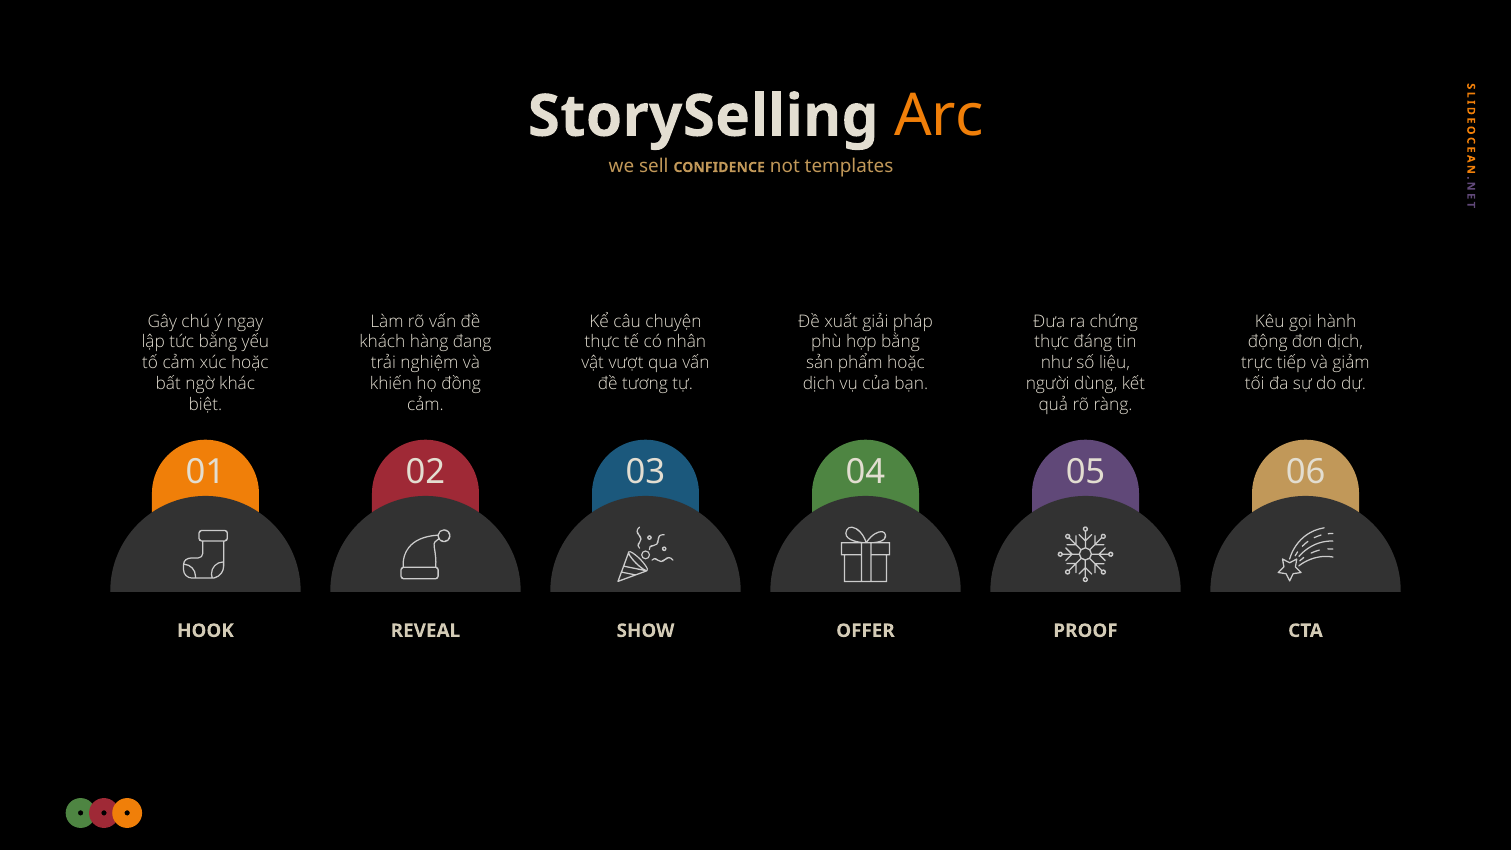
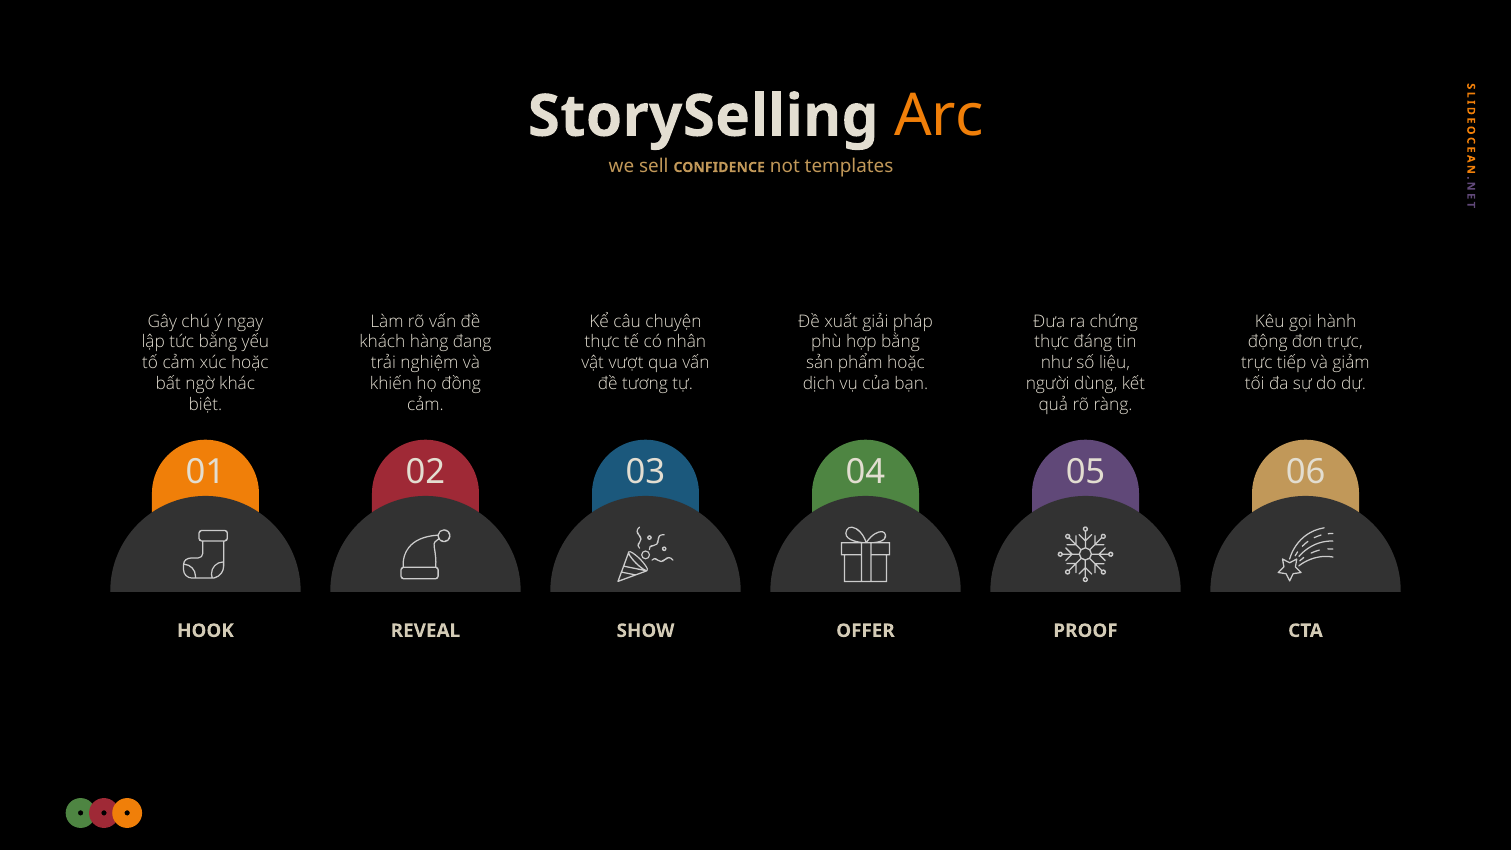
đơn dịch: dịch -> trực (1345, 342)
